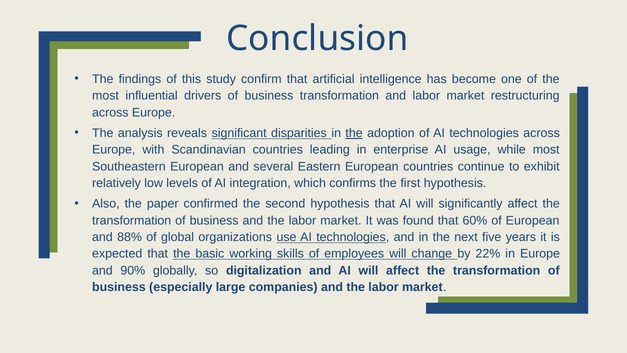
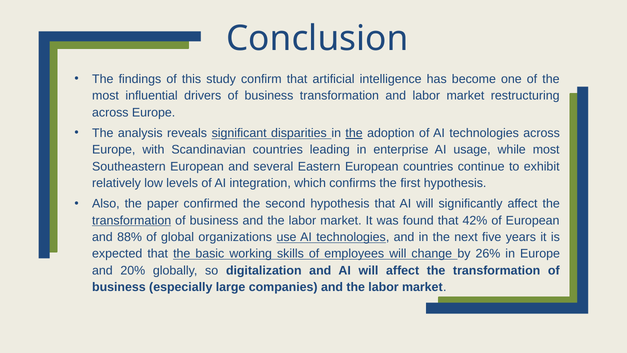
transformation underline: none -> present (132, 220)
60%: 60% -> 42% (475, 220)
22%: 22% -> 26% (488, 254)
90%: 90% -> 20% (133, 270)
